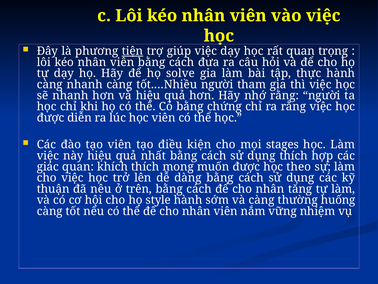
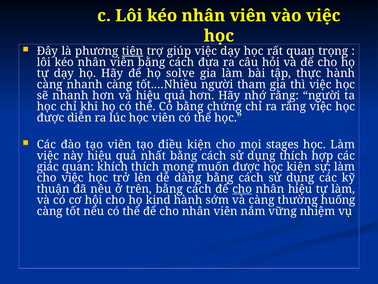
học theo: theo -> kiện (299, 167)
cho underline: none -> present (242, 189)
nhân tăng: tăng -> hiệu (300, 189)
style: style -> kind (158, 200)
